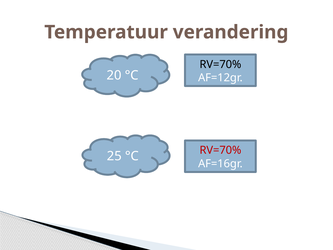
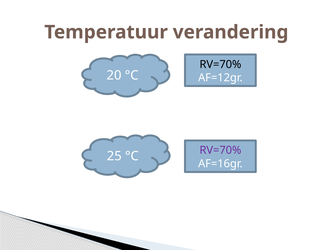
RV=70% colour: red -> purple (220, 150)
